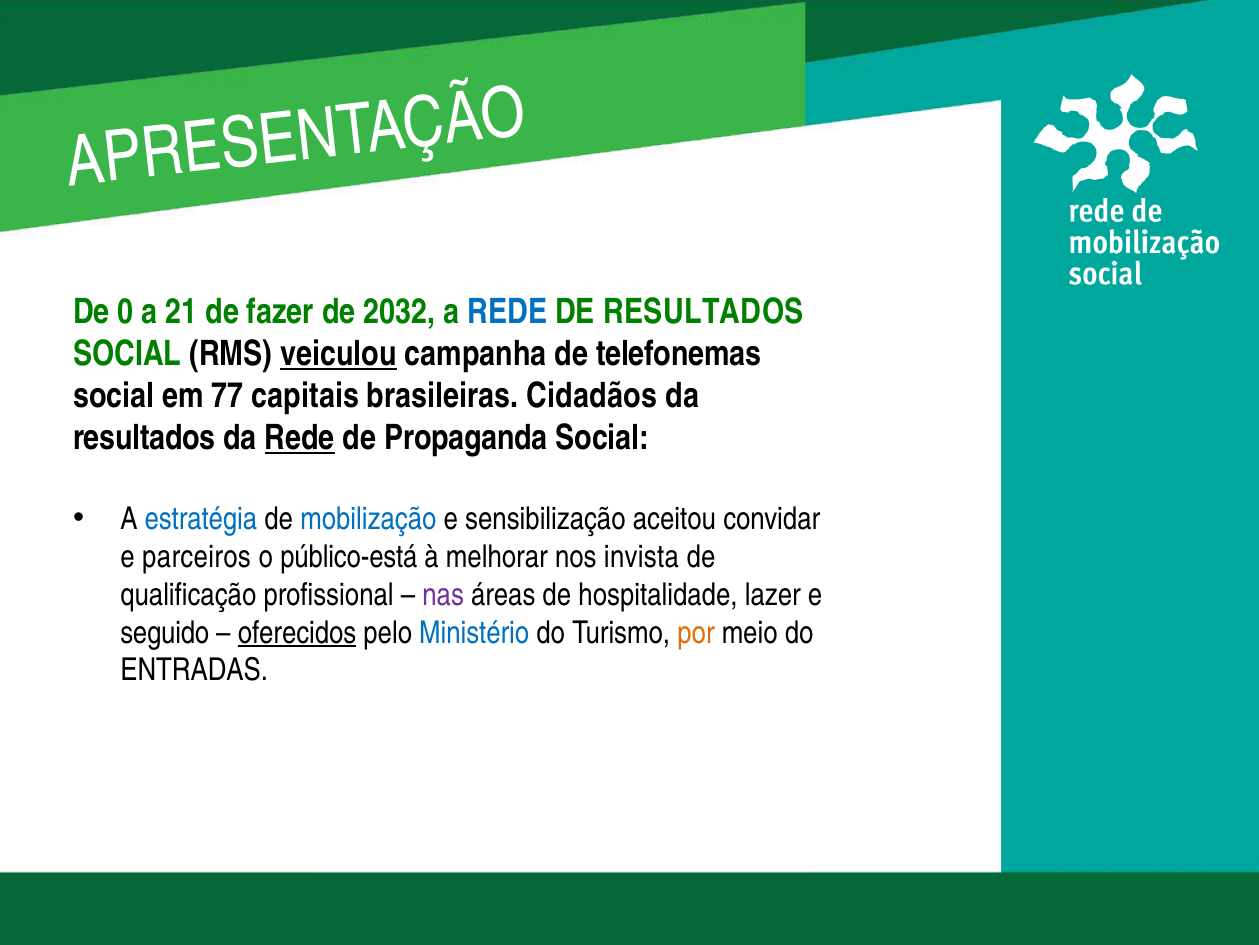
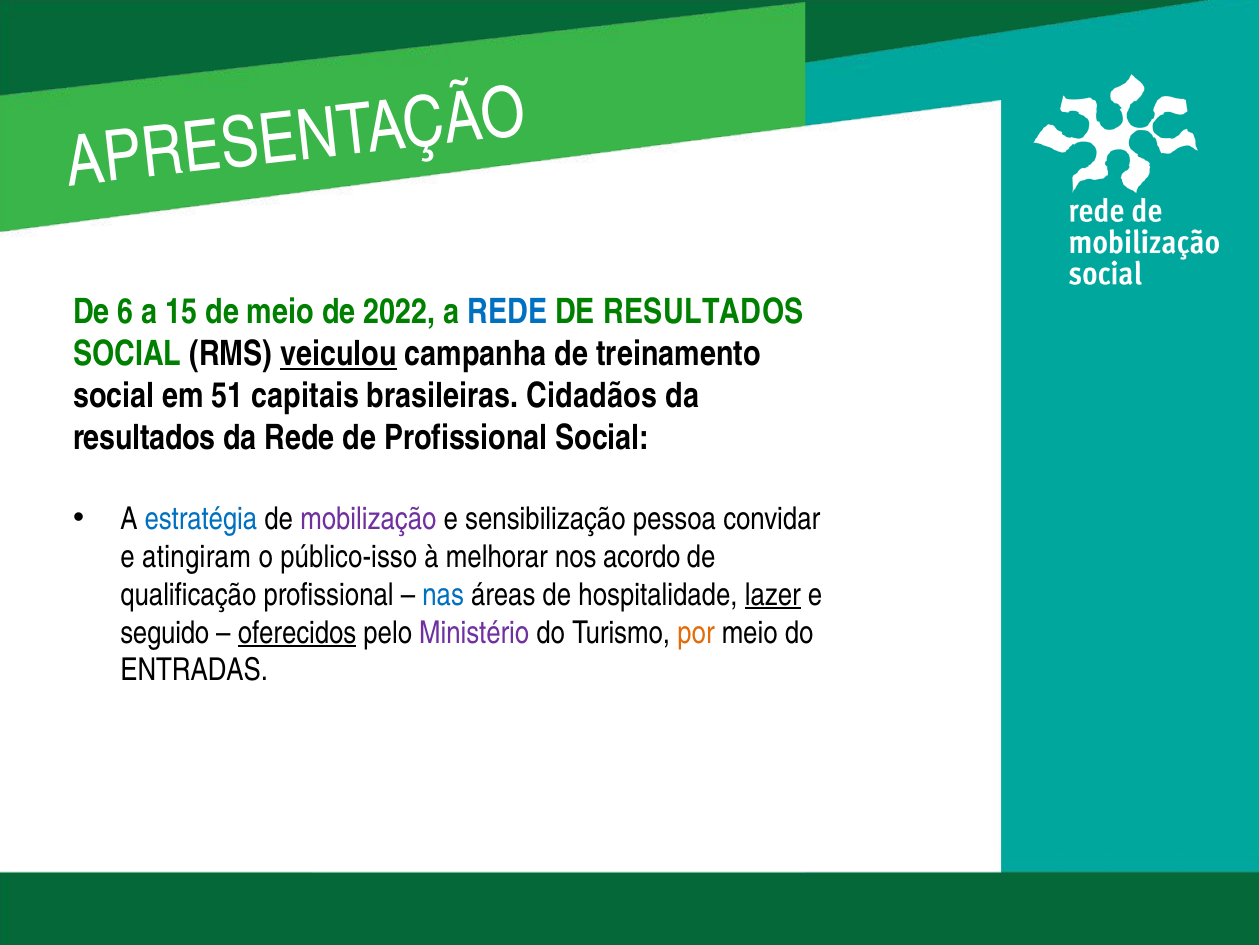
0: 0 -> 6 (126, 311)
21: 21 -> 15 (182, 311)
de fazer: fazer -> meio (281, 311)
2032: 2032 -> 2022 (400, 311)
telefonemas: telefonemas -> treinamento (679, 353)
77: 77 -> 51 (228, 395)
Rede underline: present -> none (300, 437)
de Propaganda: Propaganda -> Profissional (466, 437)
mobilização colour: blue -> purple (368, 519)
aceitou: aceitou -> pessoa (674, 519)
parceiros: parceiros -> atingiram (197, 557)
público-está: público-está -> público-isso (349, 557)
invista: invista -> acordo (642, 557)
nas colour: purple -> blue (443, 594)
lazer underline: none -> present (773, 594)
Ministério colour: blue -> purple (474, 632)
